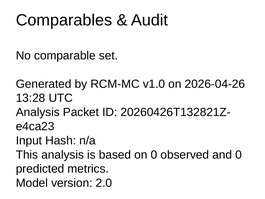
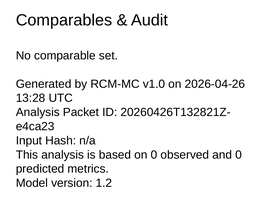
2.0: 2.0 -> 1.2 (104, 183)
